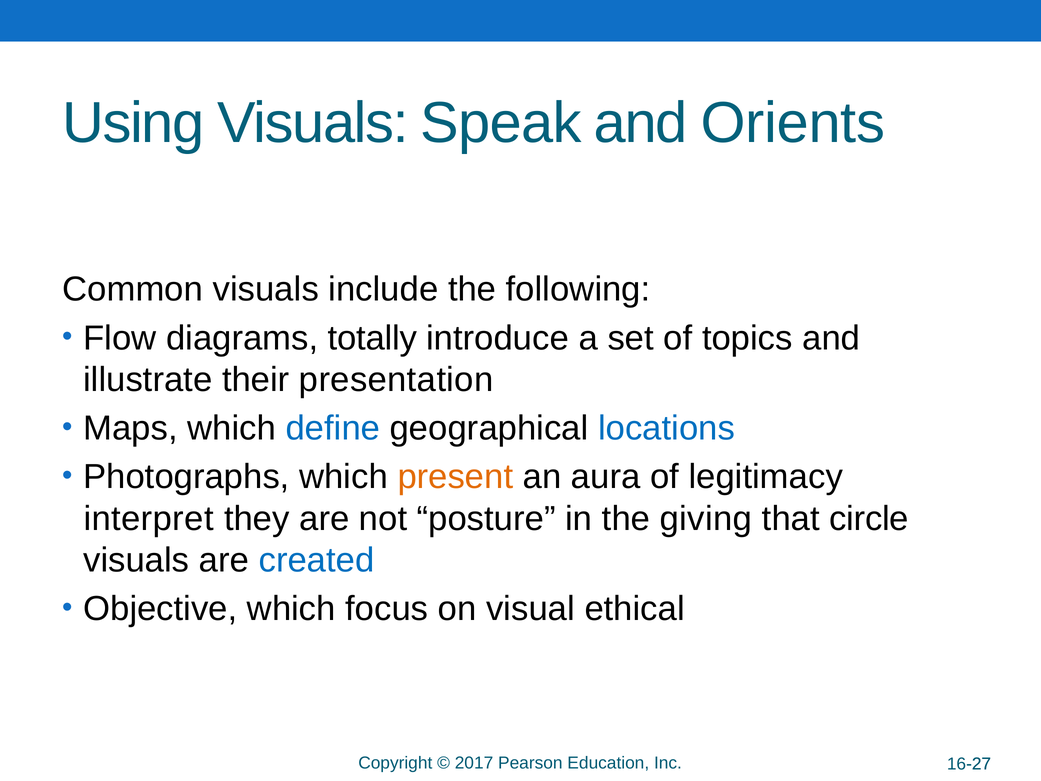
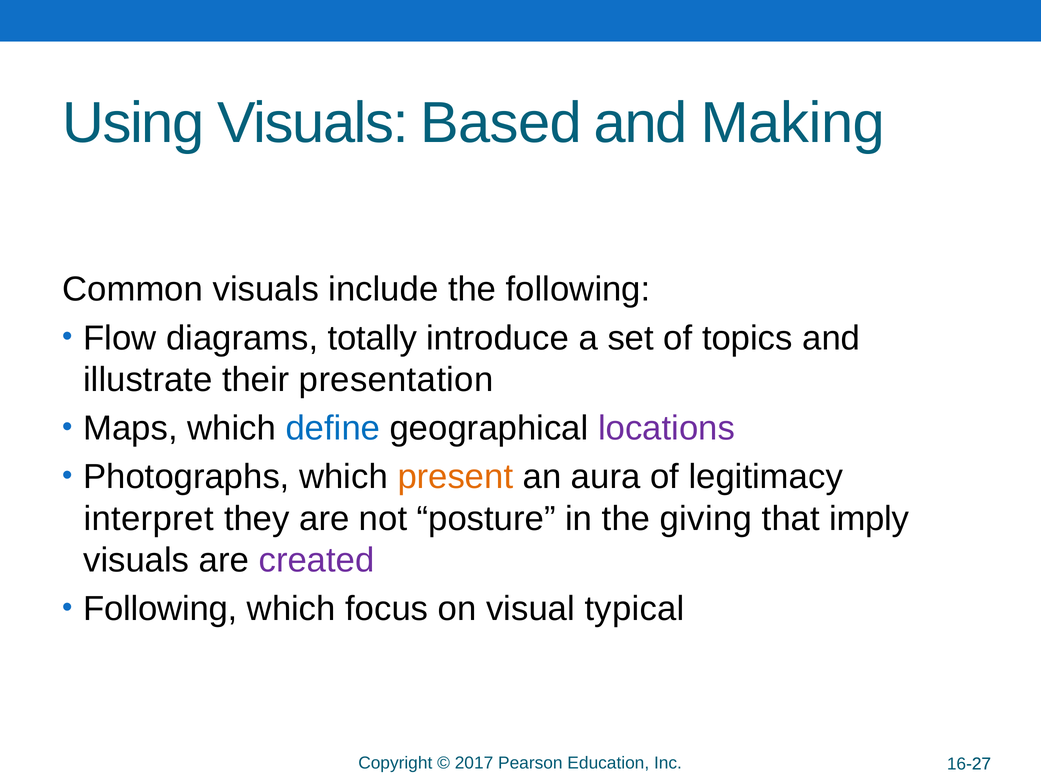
Speak: Speak -> Based (501, 123)
Orients: Orients -> Making (793, 123)
locations colour: blue -> purple (667, 428)
circle: circle -> imply (869, 518)
created colour: blue -> purple (317, 560)
Objective: Objective -> Following (160, 609)
ethical: ethical -> typical (635, 609)
